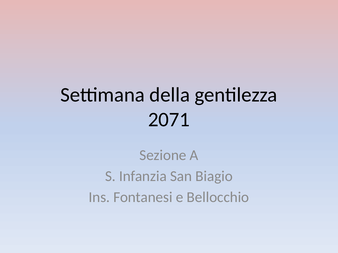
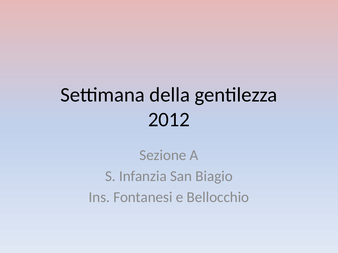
2071: 2071 -> 2012 (169, 120)
